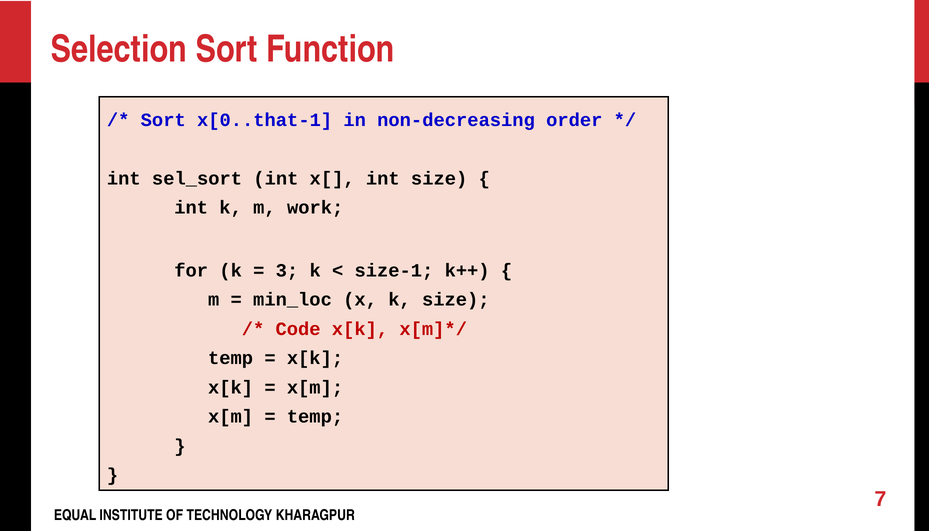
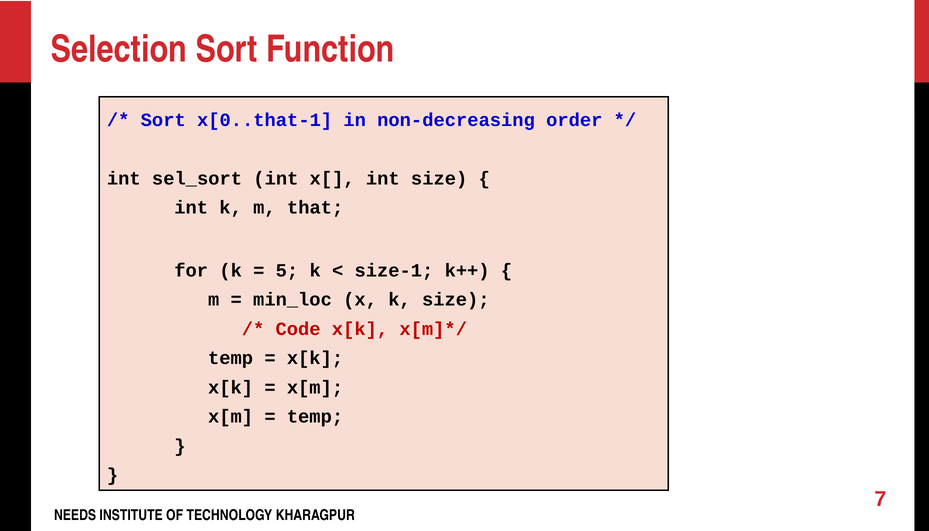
work: work -> that (315, 208)
3: 3 -> 5 (287, 270)
EQUAL: EQUAL -> NEEDS (75, 515)
